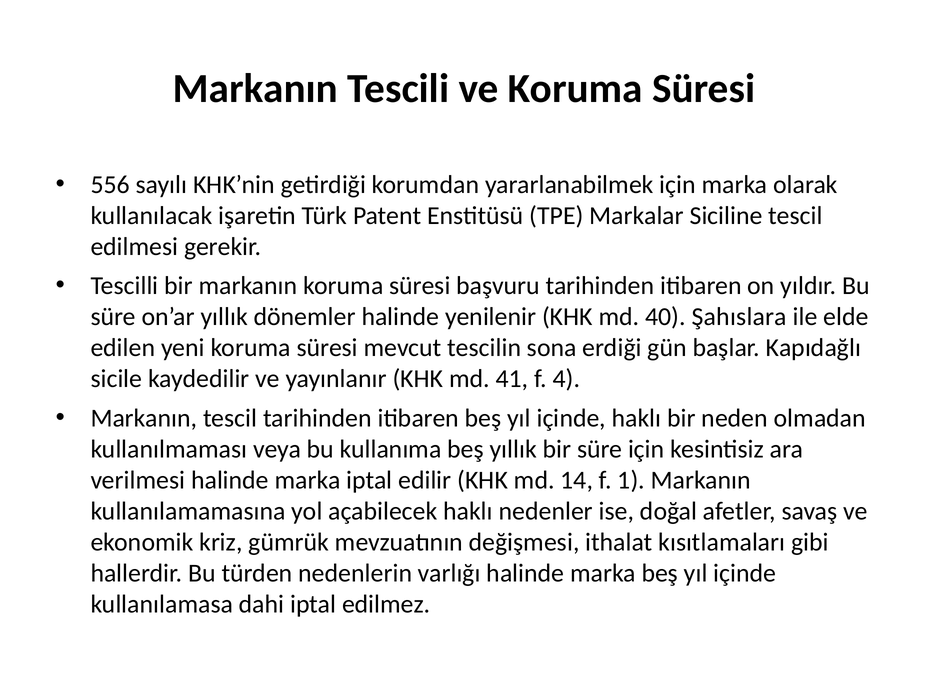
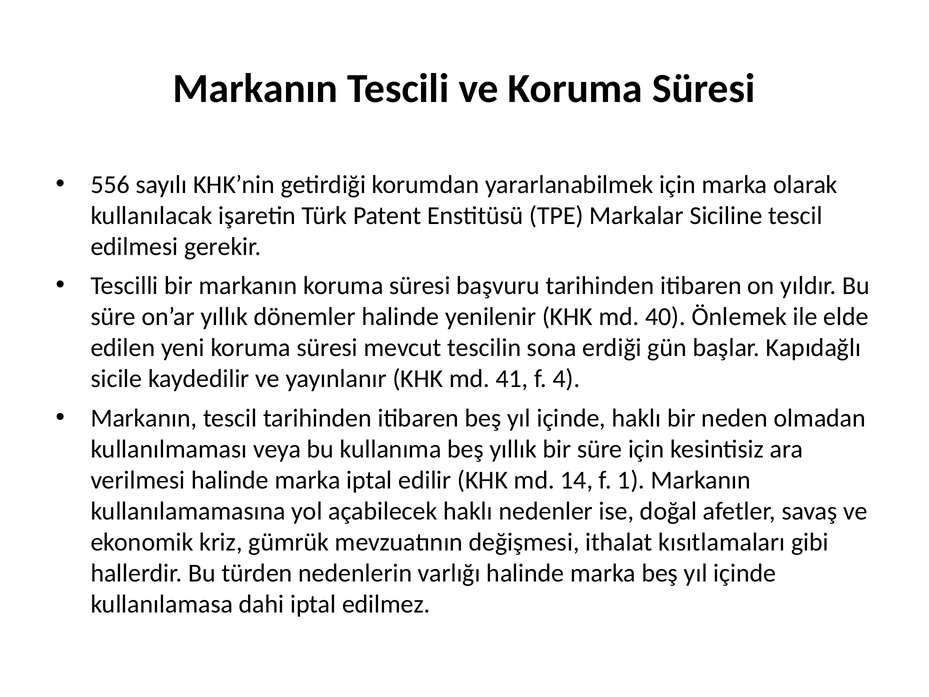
Şahıslara: Şahıslara -> Önlemek (739, 317)
